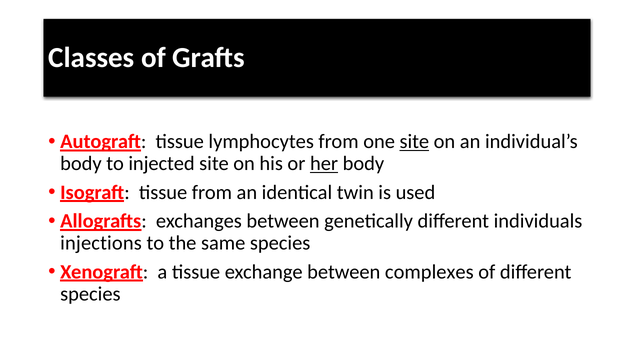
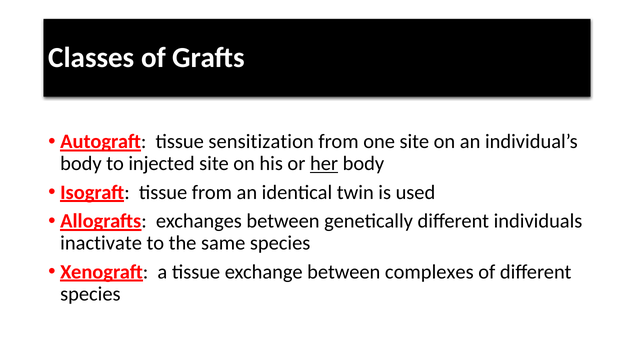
lymphocytes: lymphocytes -> sensitization (261, 142)
site underline: present -> none (414, 142)
injections: injections -> inactivate (101, 244)
